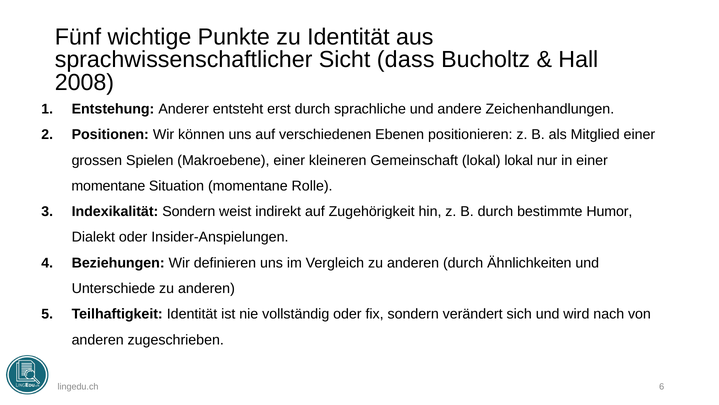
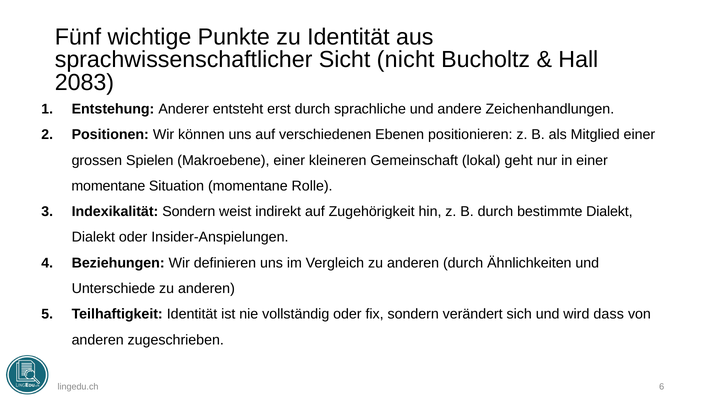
dass: dass -> nicht (406, 60)
2008: 2008 -> 2083 (84, 82)
lokal lokal: lokal -> geht (519, 160)
bestimmte Humor: Humor -> Dialekt (609, 211)
nach: nach -> dass (609, 314)
